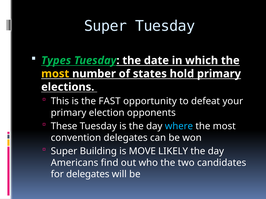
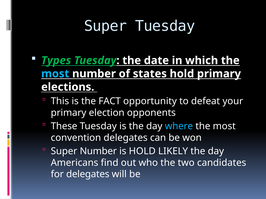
most colour: yellow -> light blue (55, 74)
FAST: FAST -> FACT (110, 101)
Super Building: Building -> Number (98, 151)
is MOVE: MOVE -> HOLD (142, 151)
